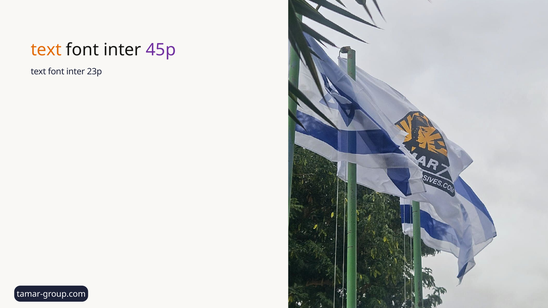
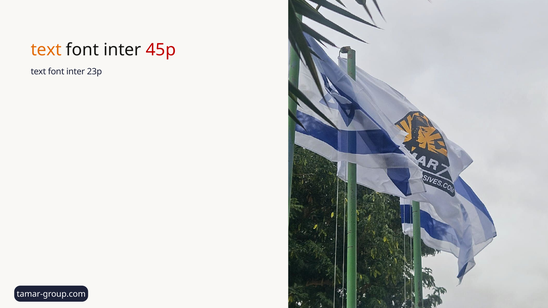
45p colour: purple -> red (161, 50)
